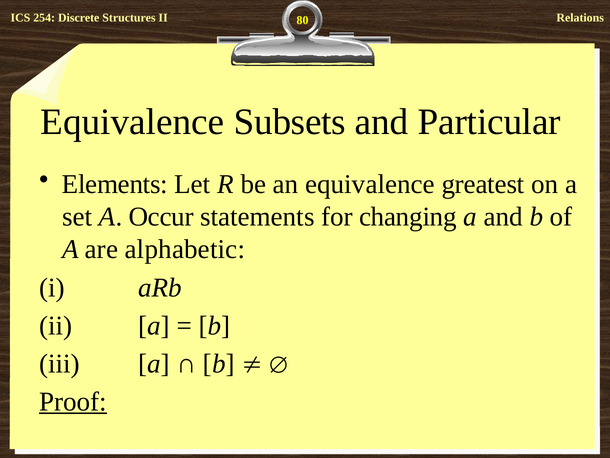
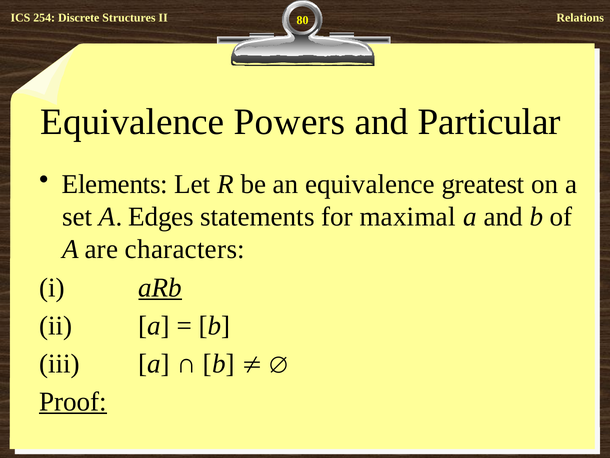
Subsets: Subsets -> Powers (289, 122)
Occur: Occur -> Edges (161, 217)
changing: changing -> maximal (408, 217)
alphabetic: alphabetic -> characters (185, 249)
aRb underline: none -> present (160, 287)
